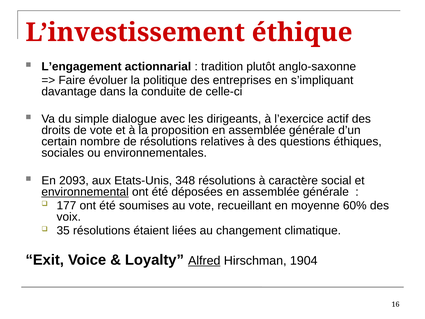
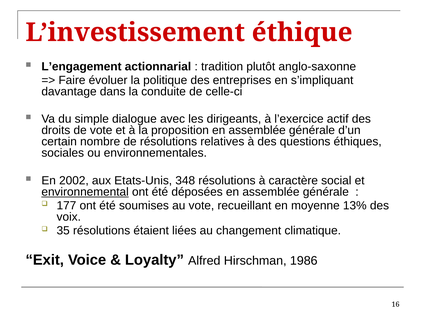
2093: 2093 -> 2002 (74, 180)
60%: 60% -> 13% (355, 205)
Alfred underline: present -> none (204, 260)
1904: 1904 -> 1986 (304, 260)
